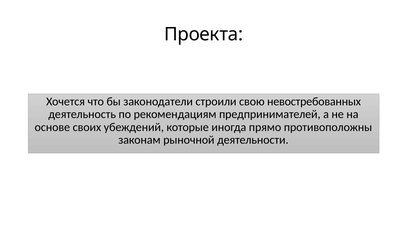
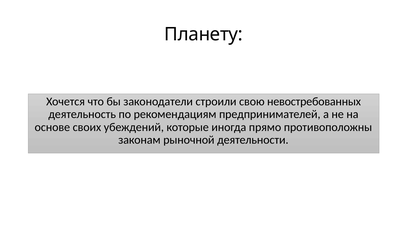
Проекта: Проекта -> Планету (204, 34)
